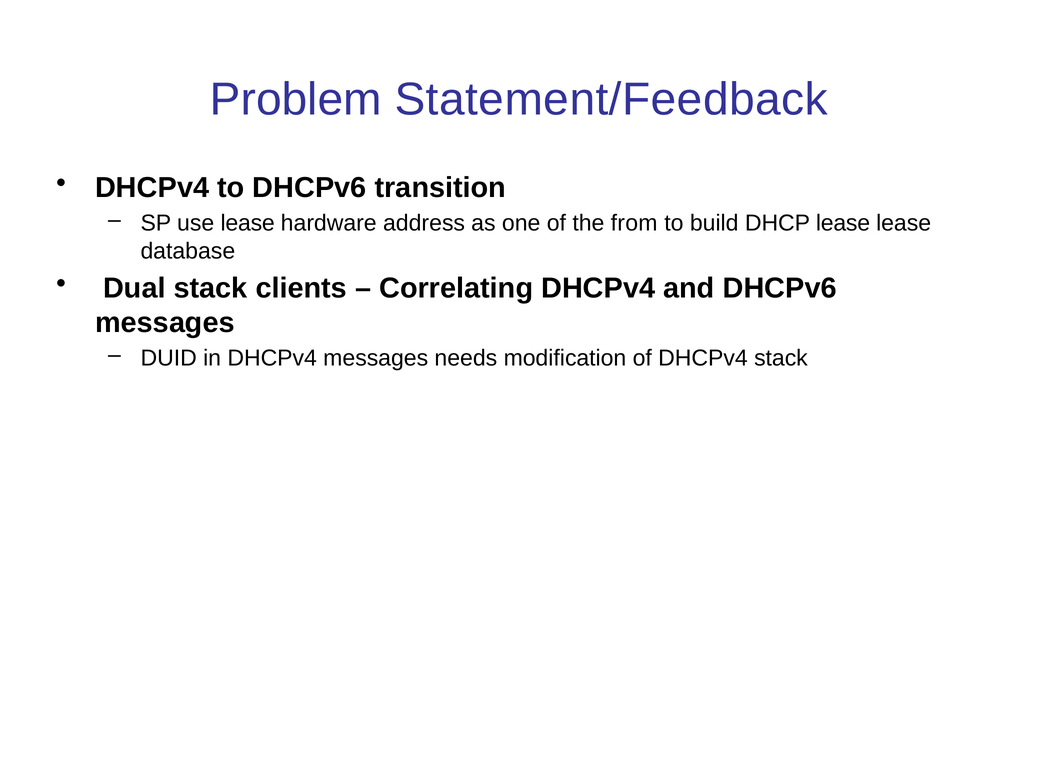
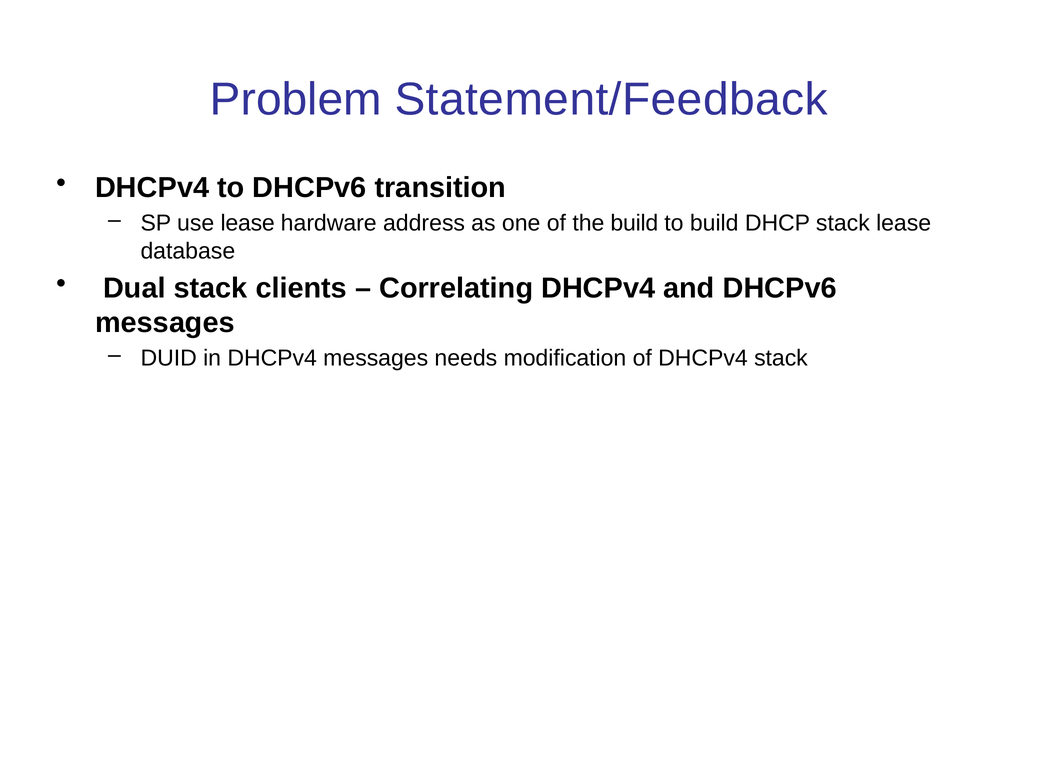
the from: from -> build (634, 223)
DHCP lease: lease -> stack (843, 223)
